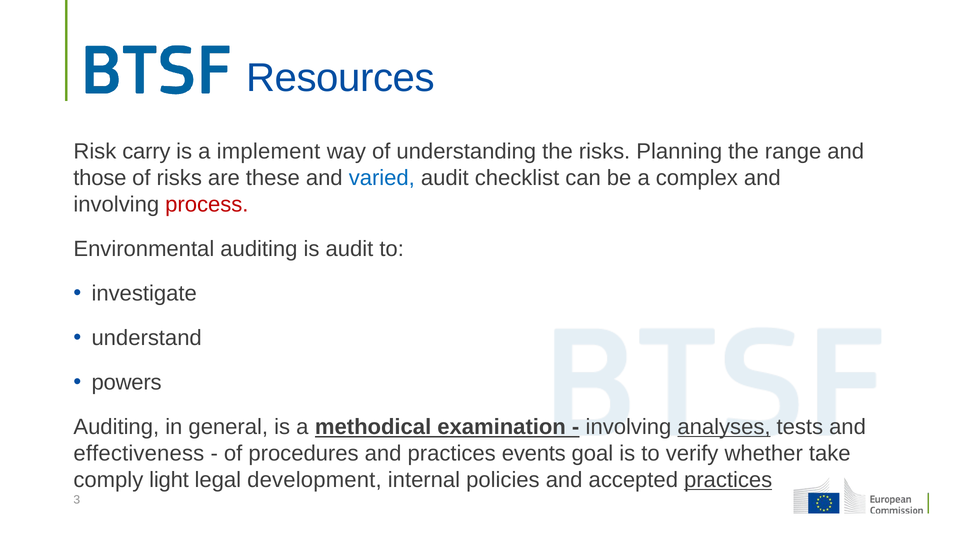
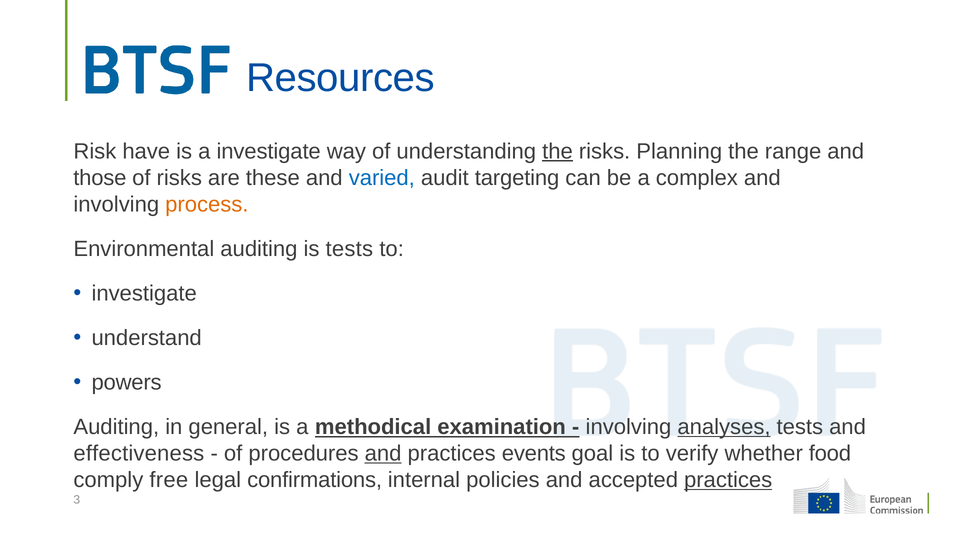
carry: carry -> have (146, 151)
a implement: implement -> investigate (269, 151)
the underline: none -> present (557, 151)
checklist: checklist -> targeting (517, 178)
process colour: red -> orange (207, 204)
is audit: audit -> tests (349, 249)
and underline: none -> present (383, 454)
take: take -> food (830, 454)
light: light -> free (169, 480)
development: development -> confirmations (315, 480)
